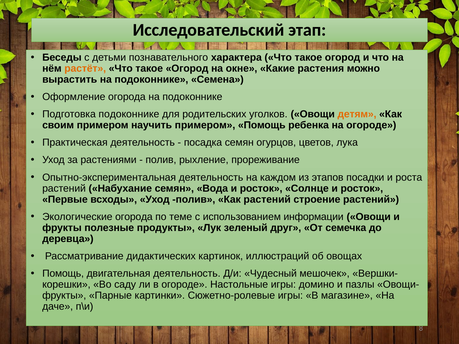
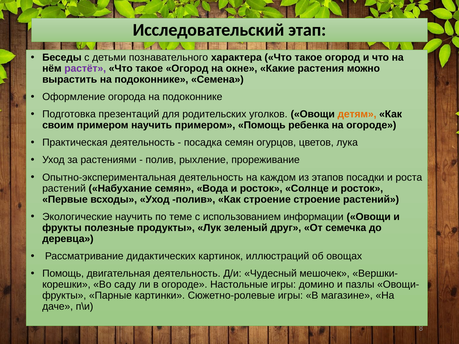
растёт colour: orange -> purple (85, 69)
Подготовка подоконнике: подоконнике -> презентаций (129, 114)
Как растений: растений -> строение (267, 199)
Экологические огорода: огорода -> научить (134, 217)
